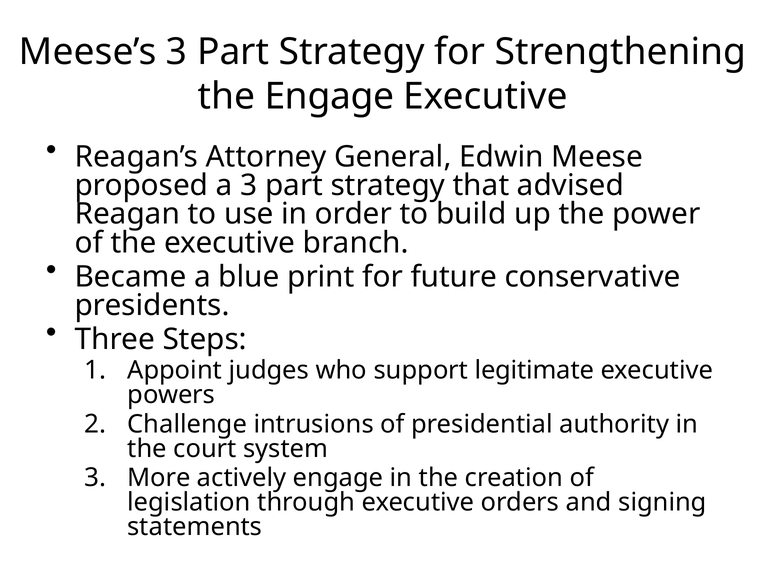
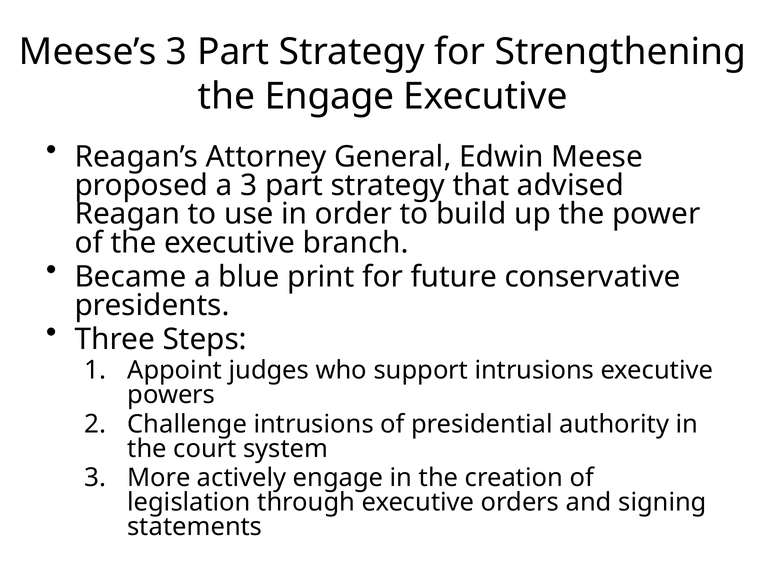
support legitimate: legitimate -> intrusions (534, 370)
